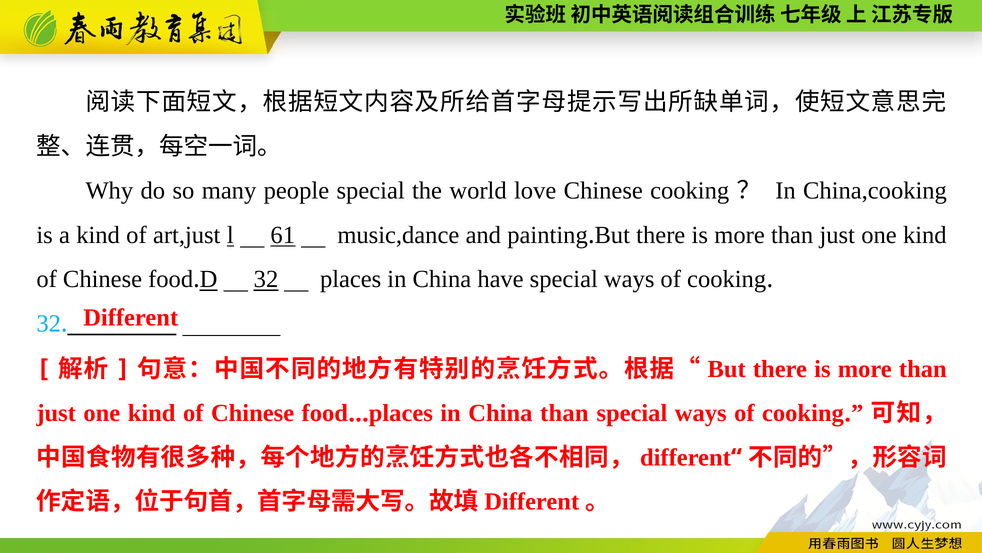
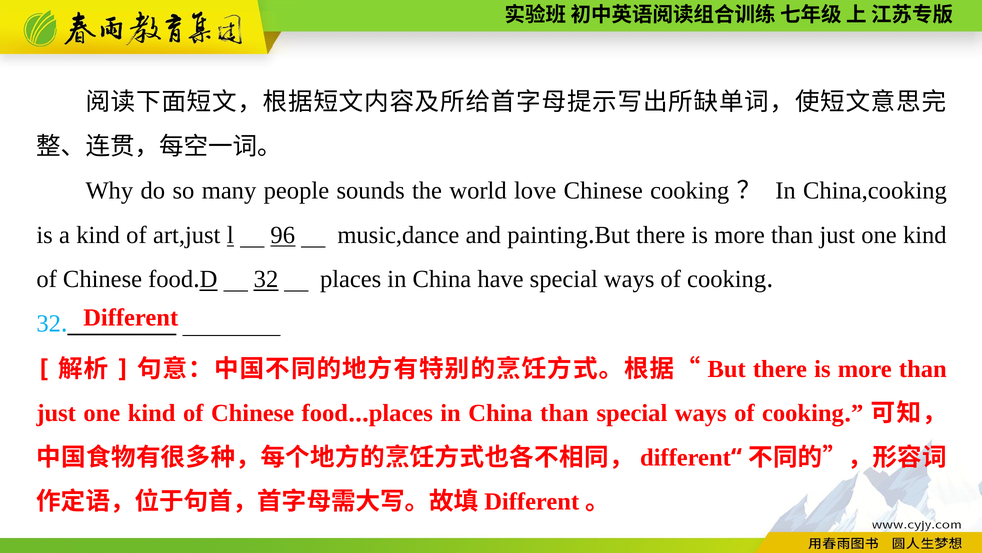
people special: special -> sounds (371, 191)
61: 61 -> 96 (283, 235)
